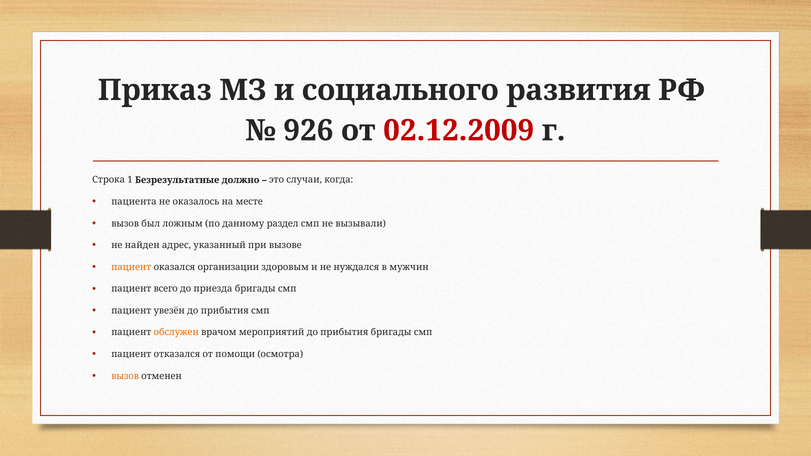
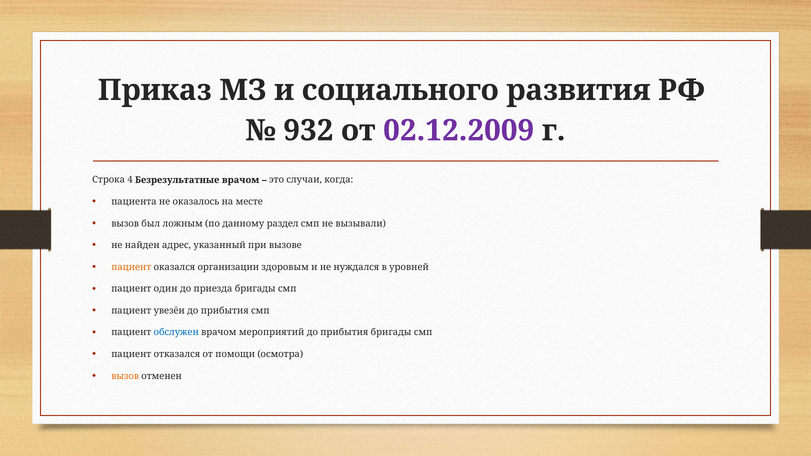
926: 926 -> 932 (308, 131)
02.12.2009 colour: red -> purple (459, 131)
1: 1 -> 4 (130, 180)
Безрезультатные должно: должно -> врачом (241, 180)
мужчин: мужчин -> уровней (409, 267)
всего: всего -> один (166, 289)
обслужен colour: orange -> blue (176, 333)
